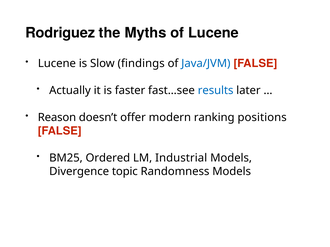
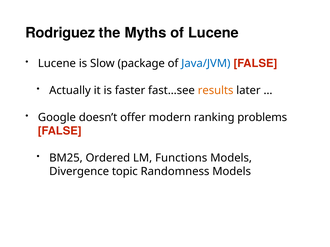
findings: findings -> package (141, 63)
results colour: blue -> orange (216, 91)
Reason: Reason -> Google (57, 118)
positions: positions -> problems (262, 118)
Industrial: Industrial -> Functions (181, 158)
